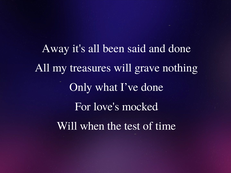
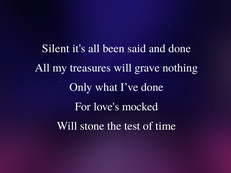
Away: Away -> Silent (56, 49)
when: when -> stone (92, 126)
